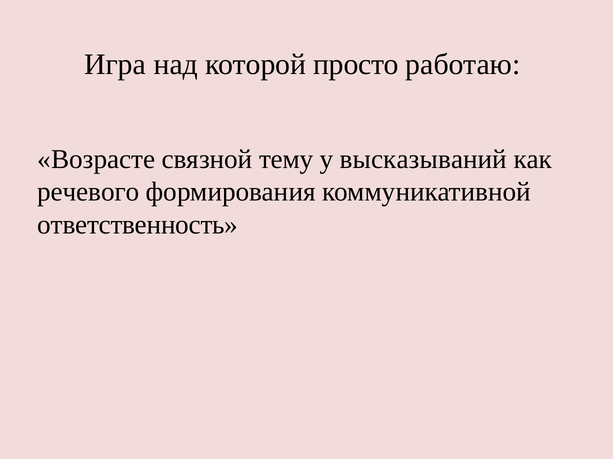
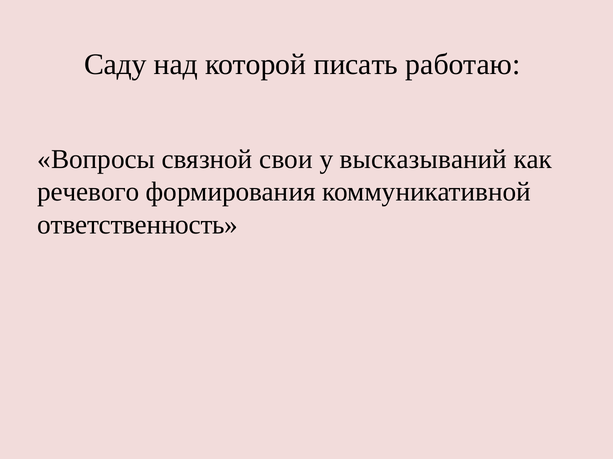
Игра: Игра -> Саду (115, 65)
просто: просто -> писать (356, 65)
Возрасте: Возрасте -> Вопросы (96, 159)
тему: тему -> свои (286, 159)
